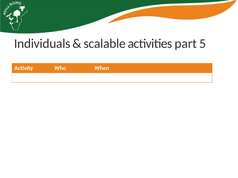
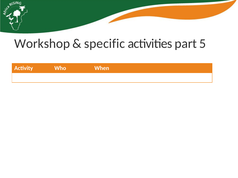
Individuals: Individuals -> Workshop (42, 44)
scalable: scalable -> specific (105, 44)
